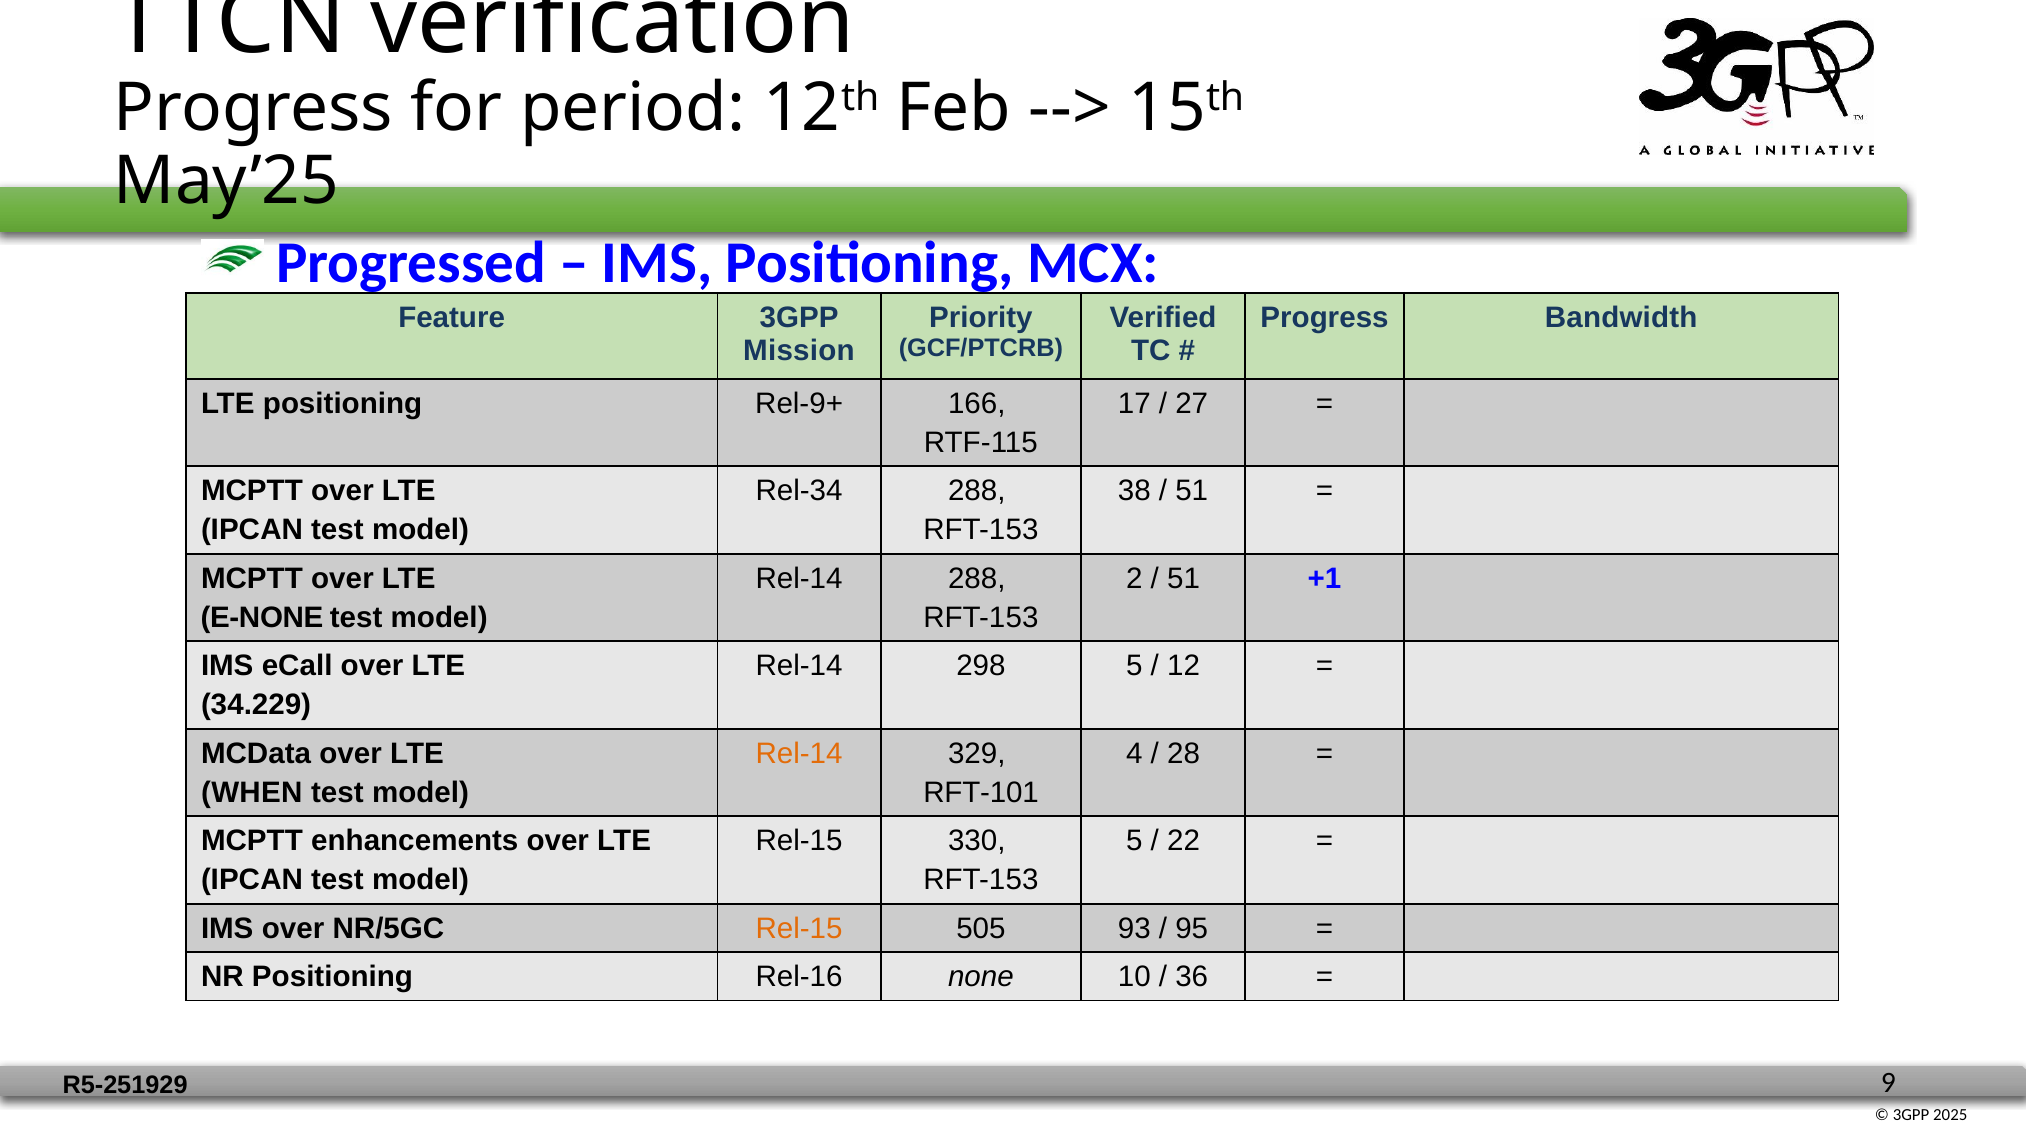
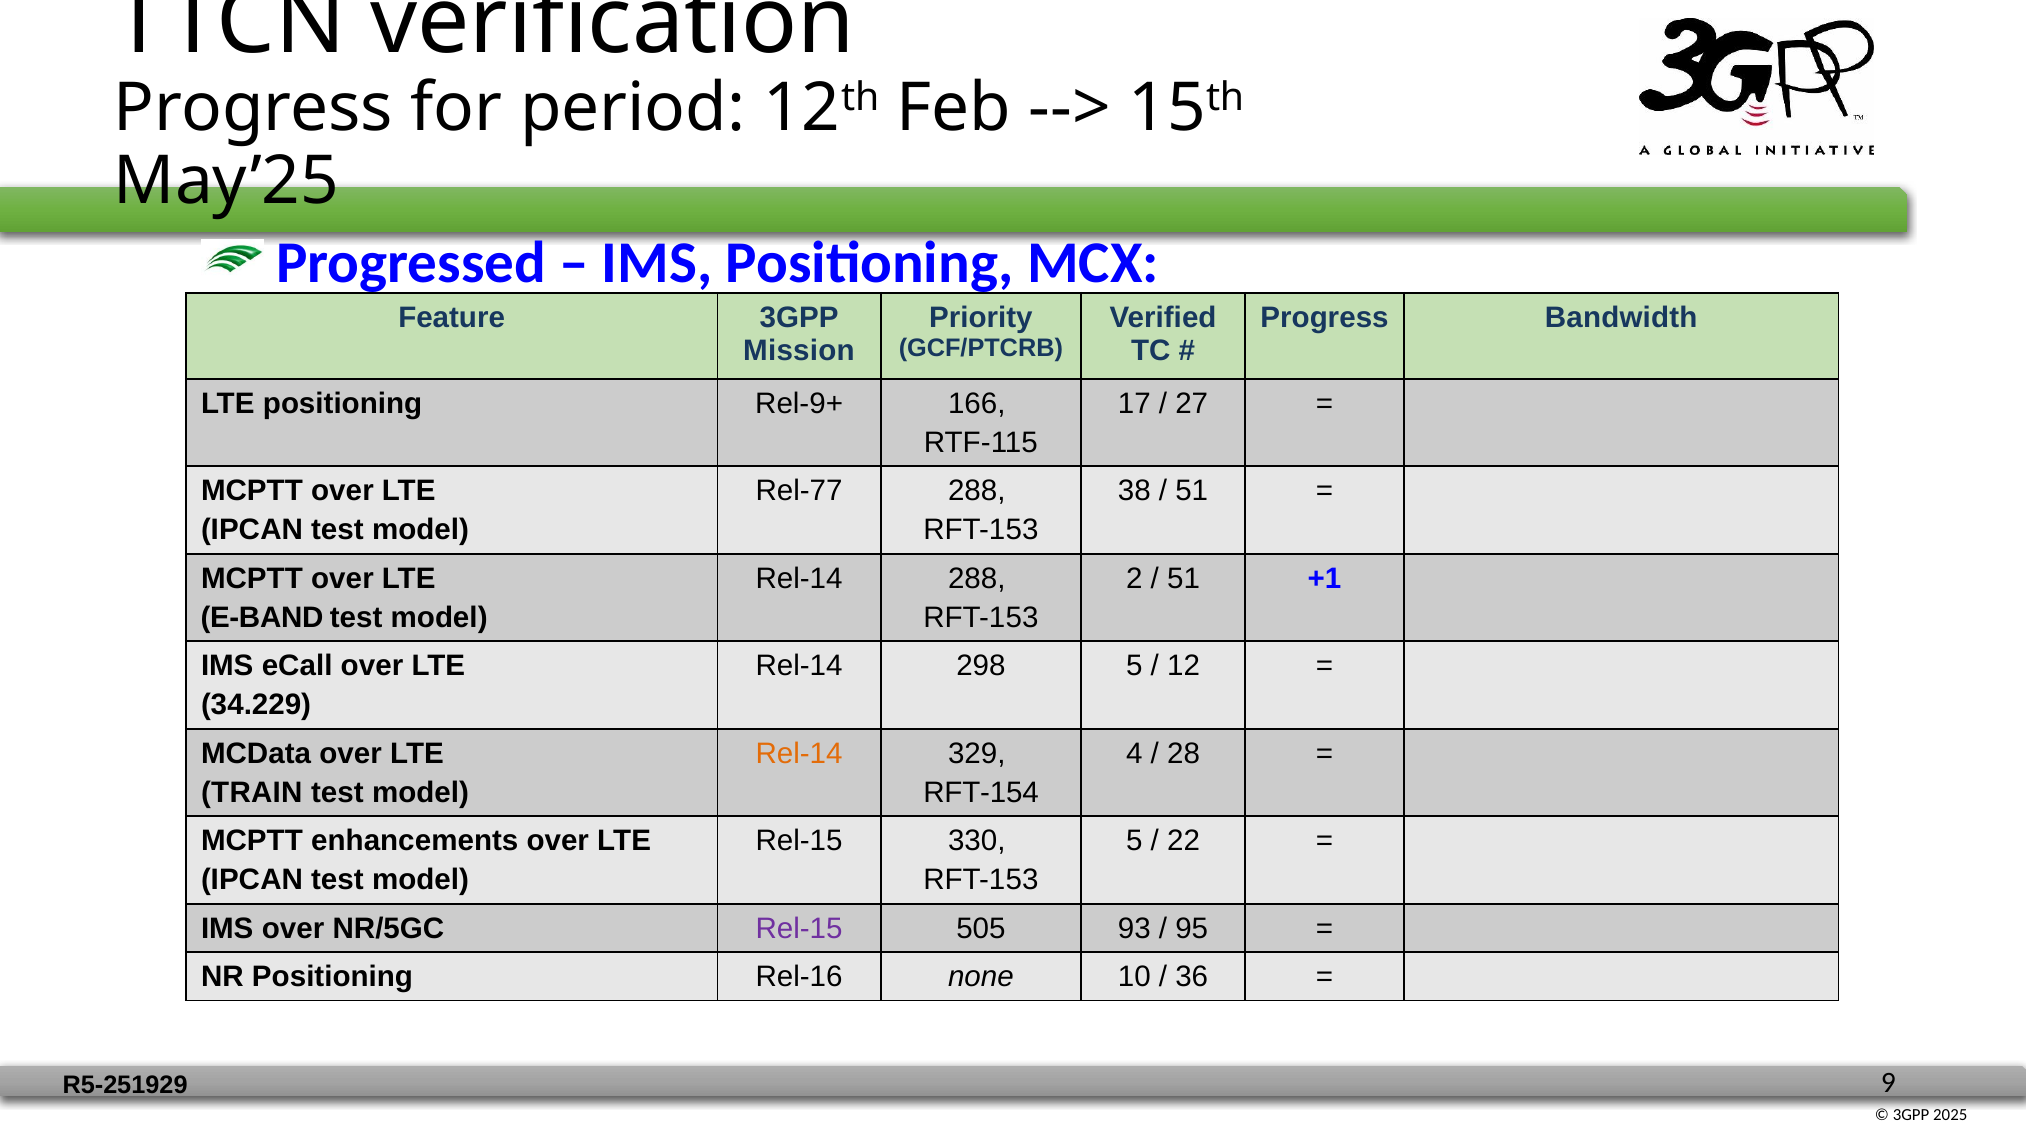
Rel-34: Rel-34 -> Rel-77 (799, 491)
E-NONE: E-NONE -> E-BAND (262, 617)
WHEN: WHEN -> TRAIN (252, 792)
RFT-101: RFT-101 -> RFT-154 (981, 792)
Rel-15 colour: orange -> purple (799, 928)
